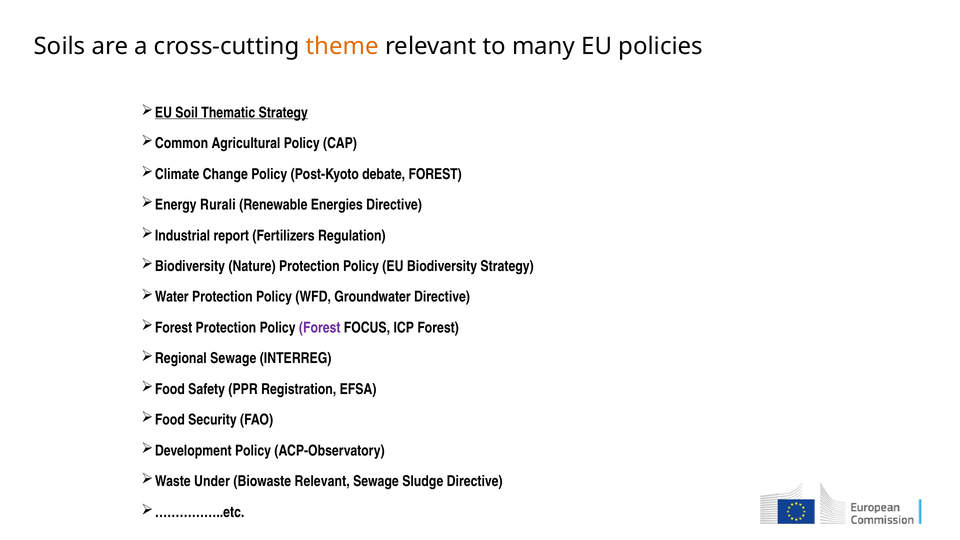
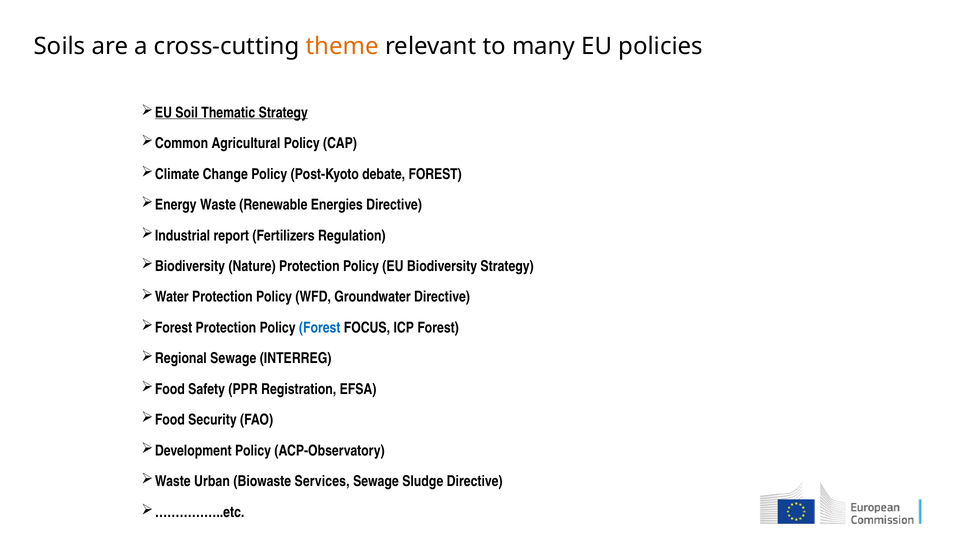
Energy Rurali: Rurali -> Waste (218, 205)
Forest colour: purple -> blue (320, 328)
Under: Under -> Urban (212, 481)
Biowaste Relevant: Relevant -> Services (322, 481)
